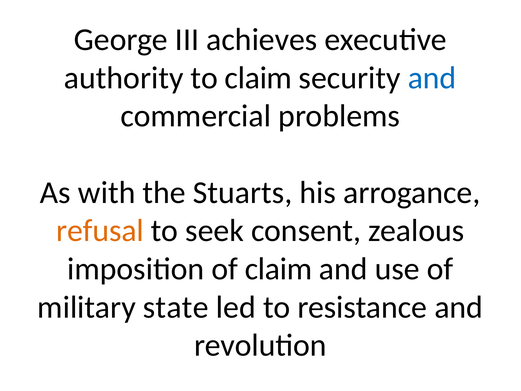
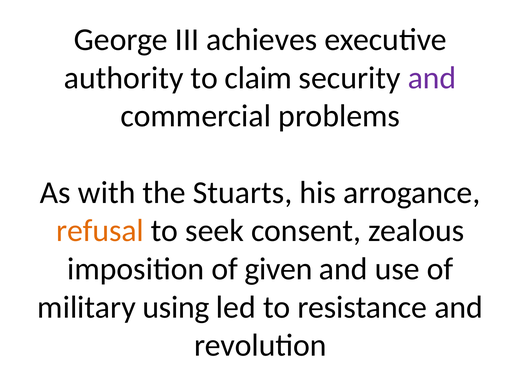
and colour: blue -> purple (432, 78)
of claim: claim -> given (279, 269)
state: state -> using (176, 307)
